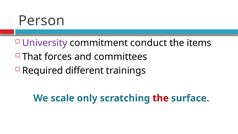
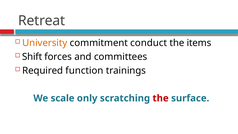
Person: Person -> Retreat (42, 21)
University colour: purple -> orange (45, 43)
That: That -> Shift (32, 57)
different: different -> function (84, 70)
